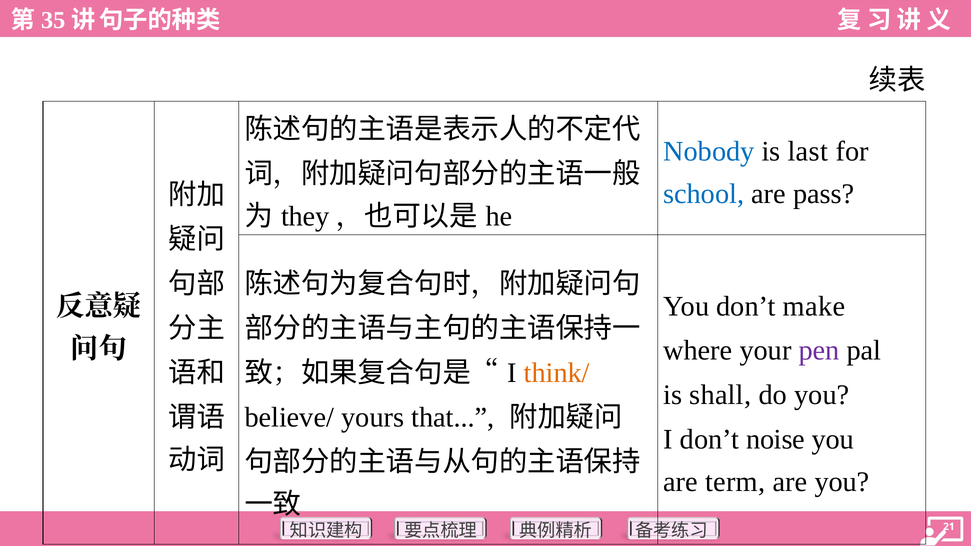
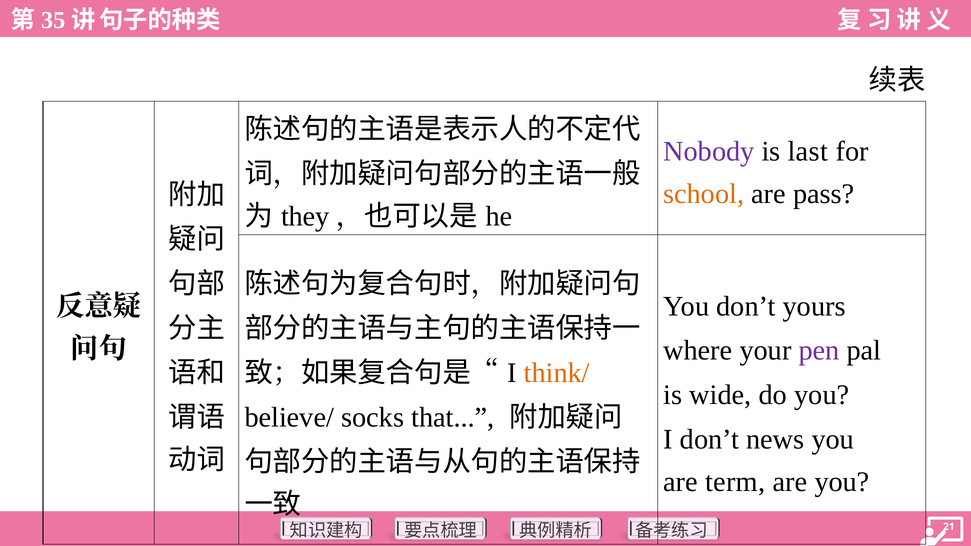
Nobody colour: blue -> purple (709, 152)
school colour: blue -> orange (704, 194)
make: make -> yours (814, 306)
shall: shall -> wide (720, 395)
yours: yours -> socks (373, 418)
noise: noise -> news (775, 440)
